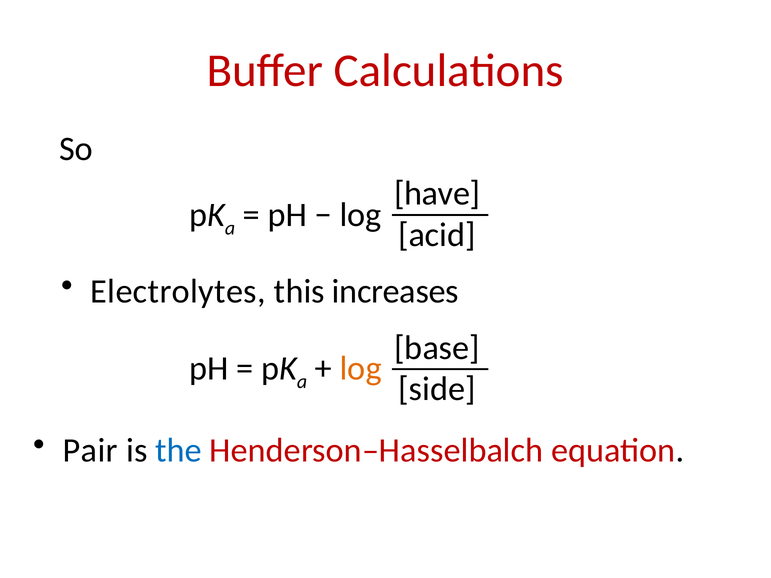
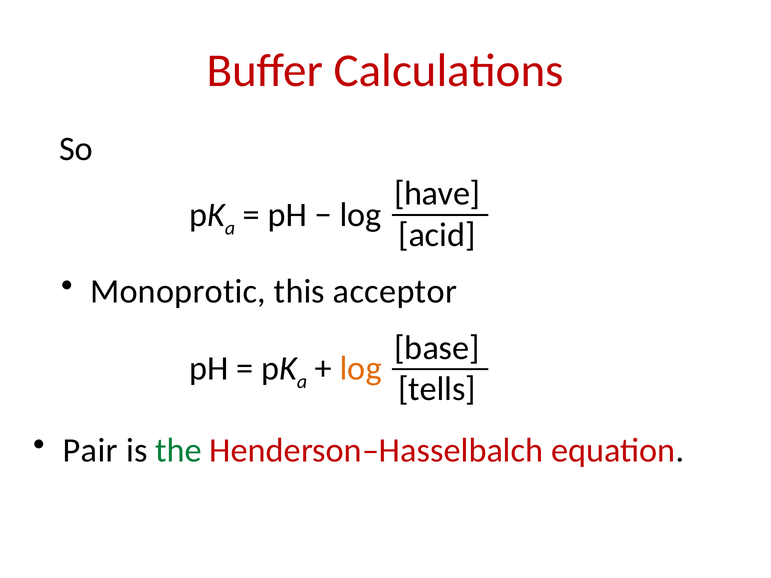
Electrolytes: Electrolytes -> Monoprotic (178, 291)
increases: increases -> acceptor (395, 291)
side: side -> tells (437, 389)
the colour: blue -> green (179, 451)
